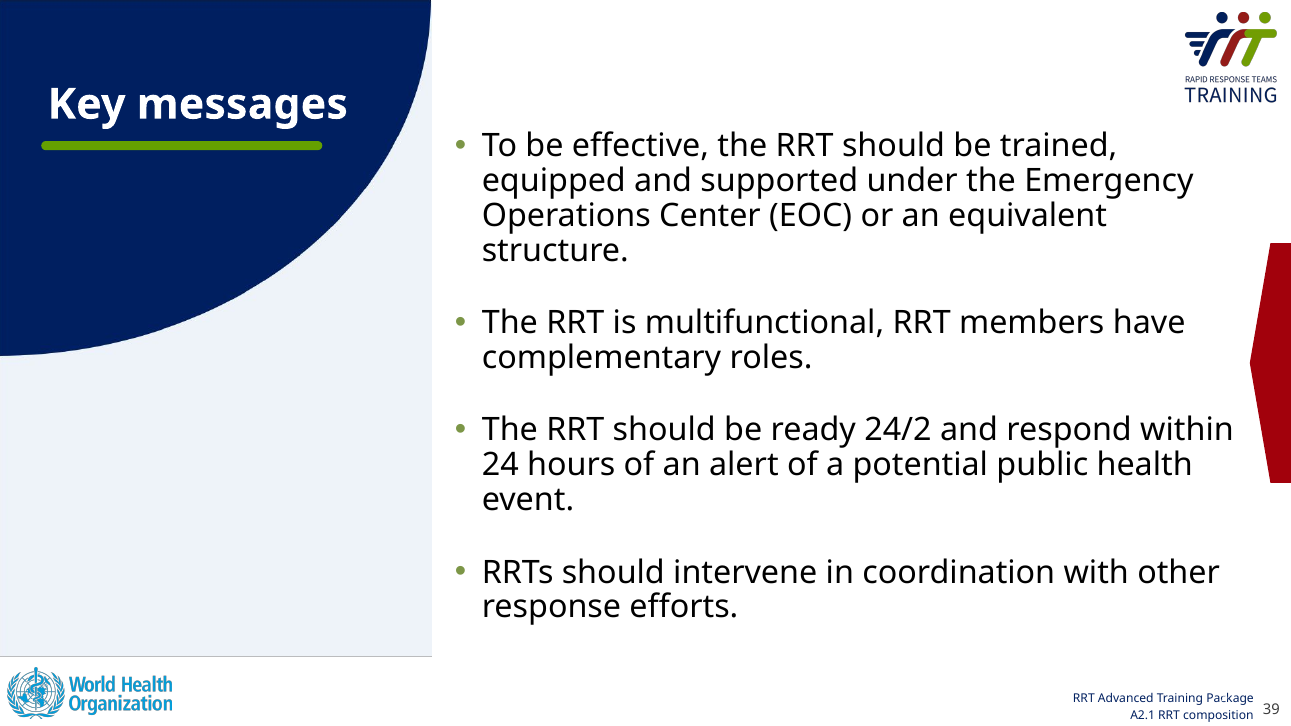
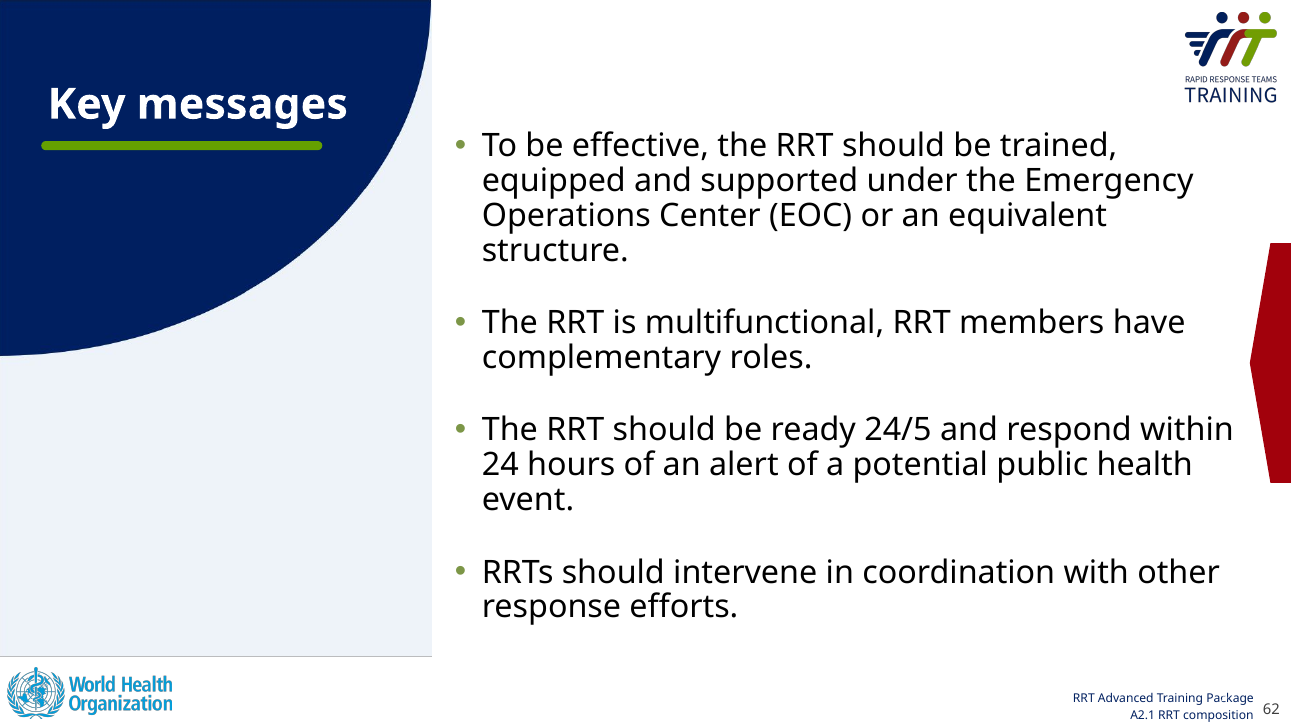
24/2: 24/2 -> 24/5 (898, 430)
39: 39 -> 62 (1271, 709)
